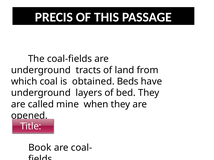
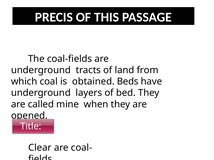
Book: Book -> Clear (40, 148)
